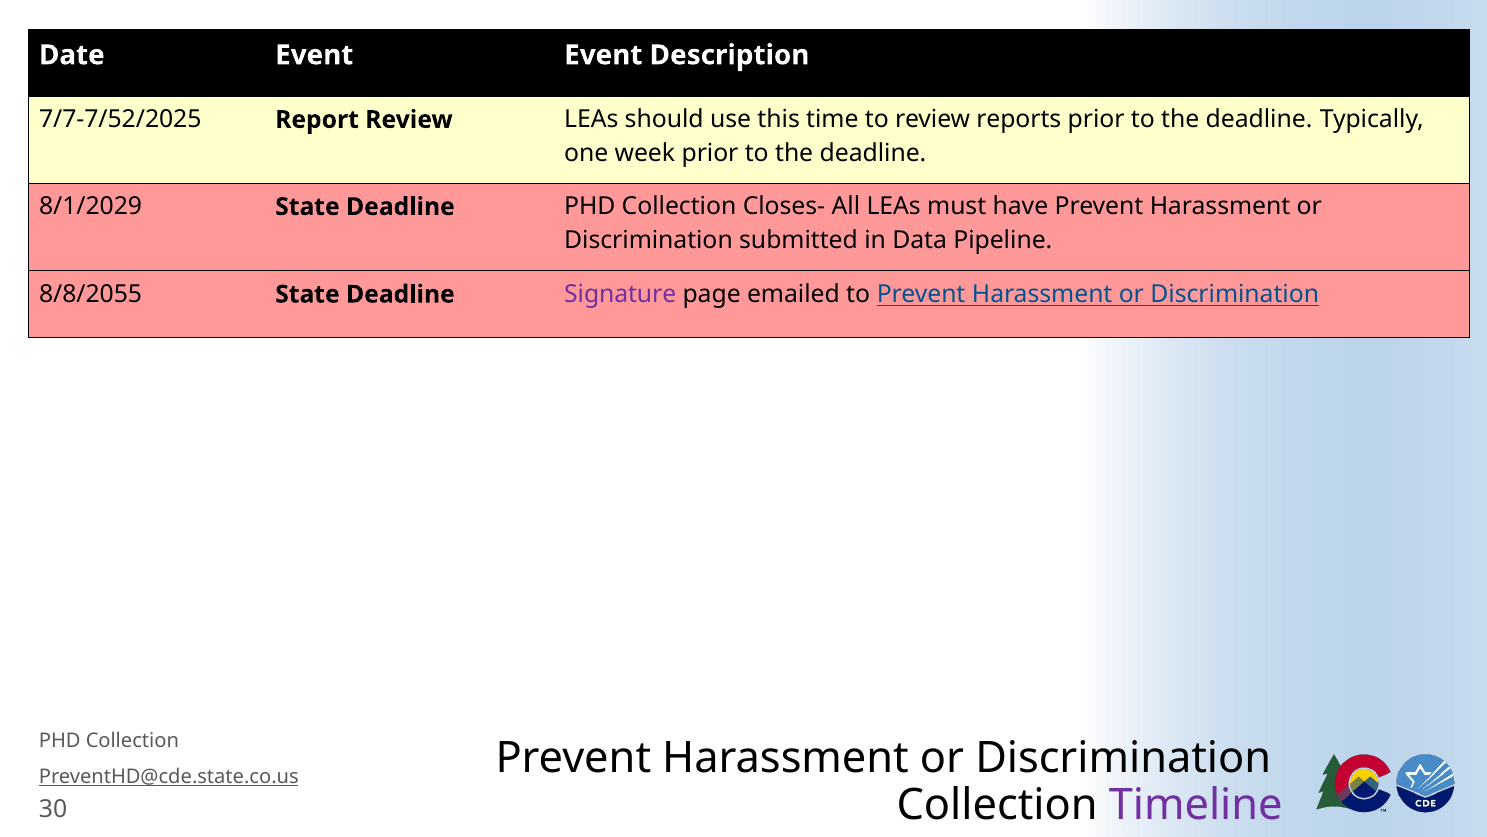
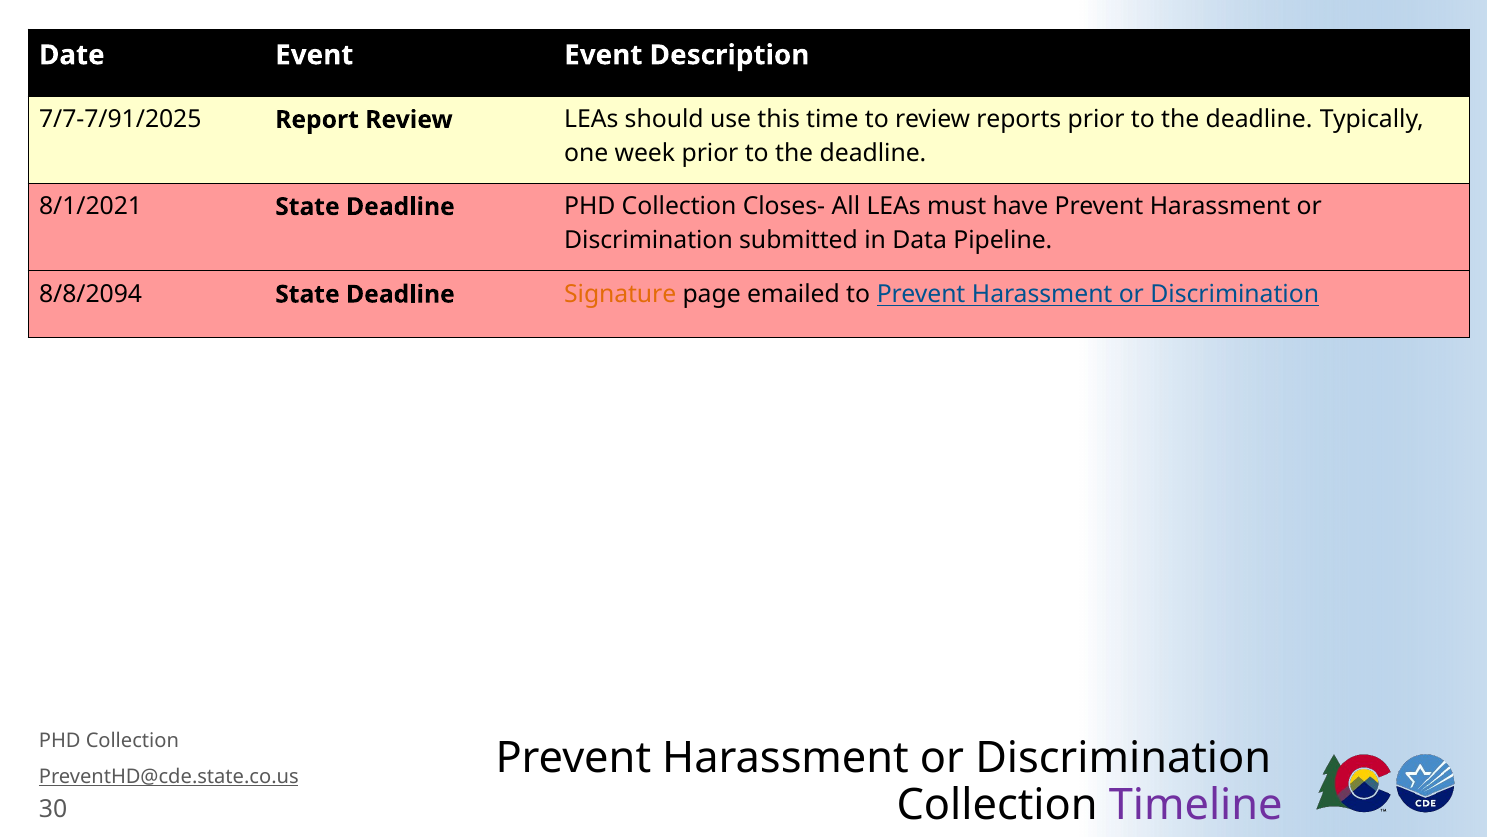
7/7-7/52/2025: 7/7-7/52/2025 -> 7/7-7/91/2025 (120, 120)
8/1/2029: 8/1/2029 -> 8/1/2021 (91, 207)
8/8/2055: 8/8/2055 -> 8/8/2094 (91, 294)
Signature colour: purple -> orange (620, 294)
